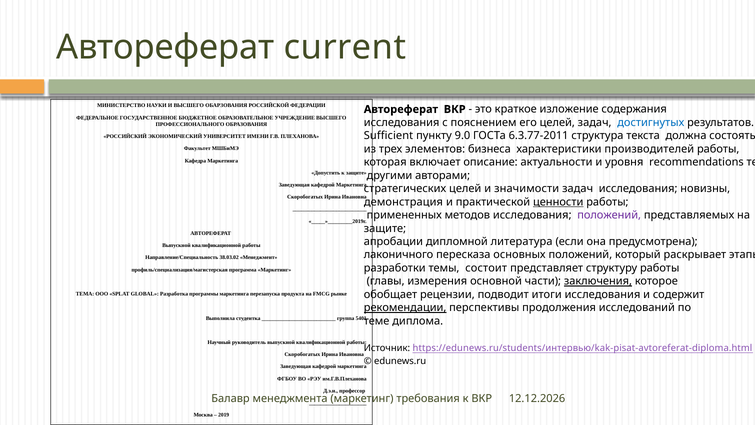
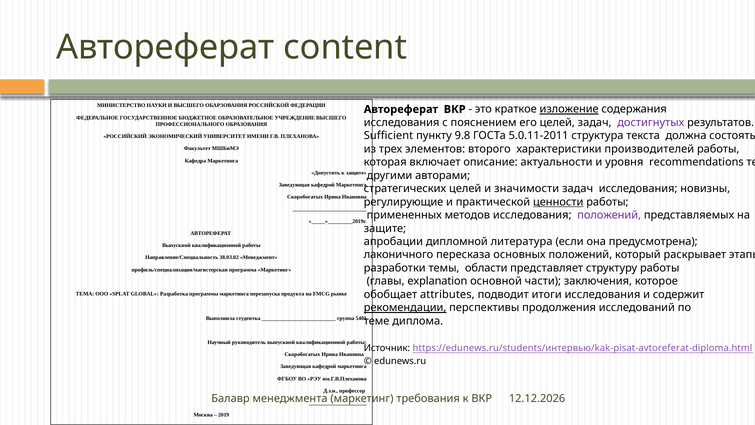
current: current -> content (345, 47)
изложение underline: none -> present (569, 109)
достигнутых colour: blue -> purple (651, 122)
9.0: 9.0 -> 9.8 (462, 136)
6.3.77-2011: 6.3.77-2011 -> 5.0.11-2011 (539, 136)
бизнеса: бизнеса -> второго (489, 149)
демонстрация: демонстрация -> регулирующие (404, 202)
состоит: состоит -> области (486, 268)
измерения: измерения -> explanation (437, 281)
заключения underline: present -> none (598, 281)
рецензии: рецензии -> attributes (447, 294)
